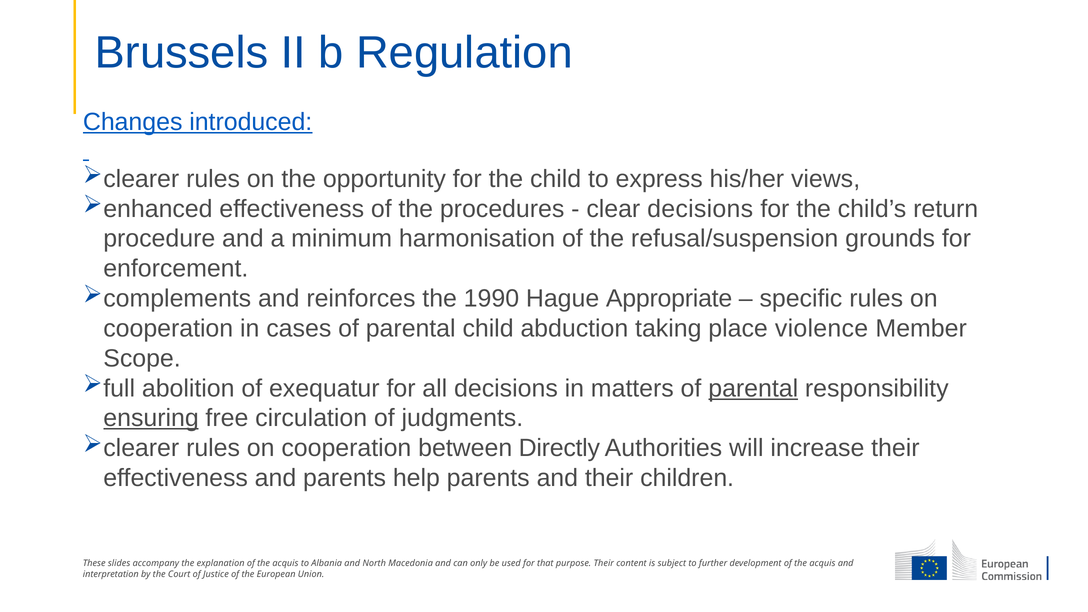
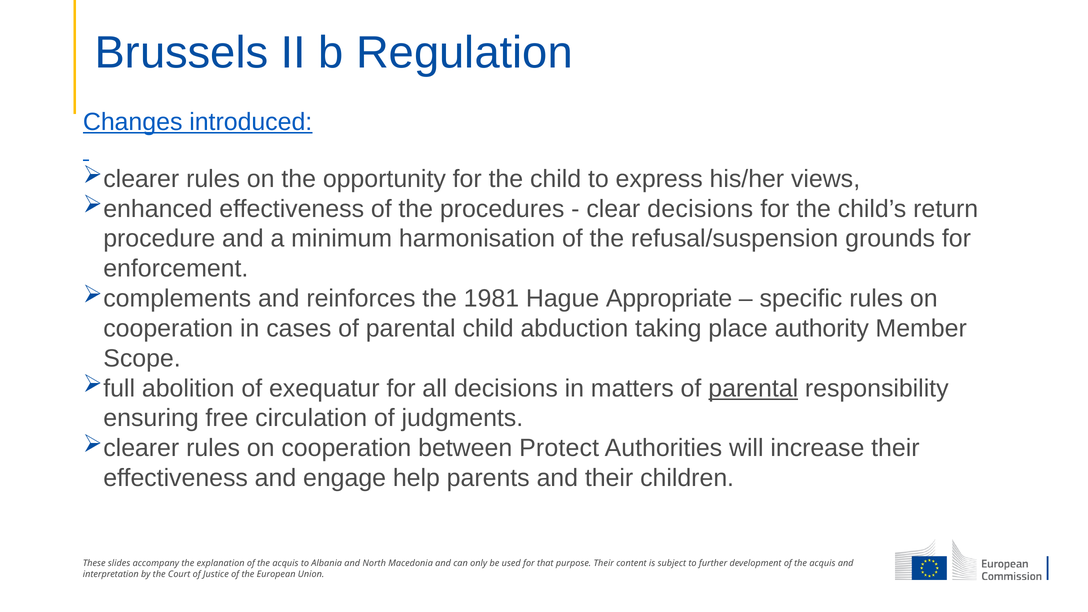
1990: 1990 -> 1981 (491, 299)
violence: violence -> authority (822, 328)
ensuring underline: present -> none (151, 418)
Directly: Directly -> Protect (559, 448)
and parents: parents -> engage (345, 478)
